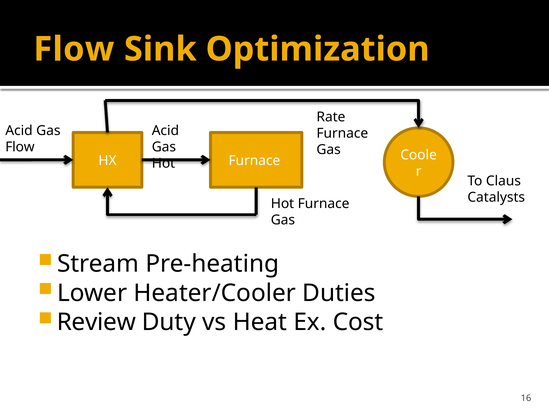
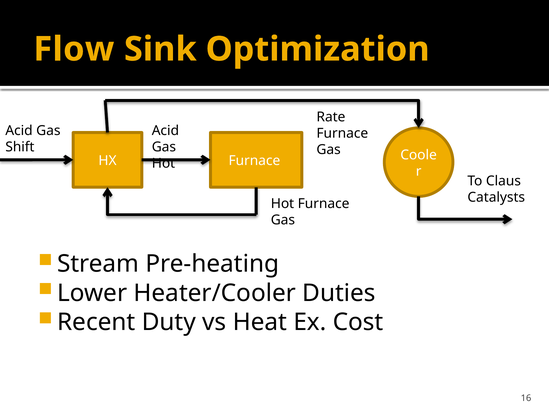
Flow: Flow -> Shift (20, 147)
Review: Review -> Recent (96, 323)
